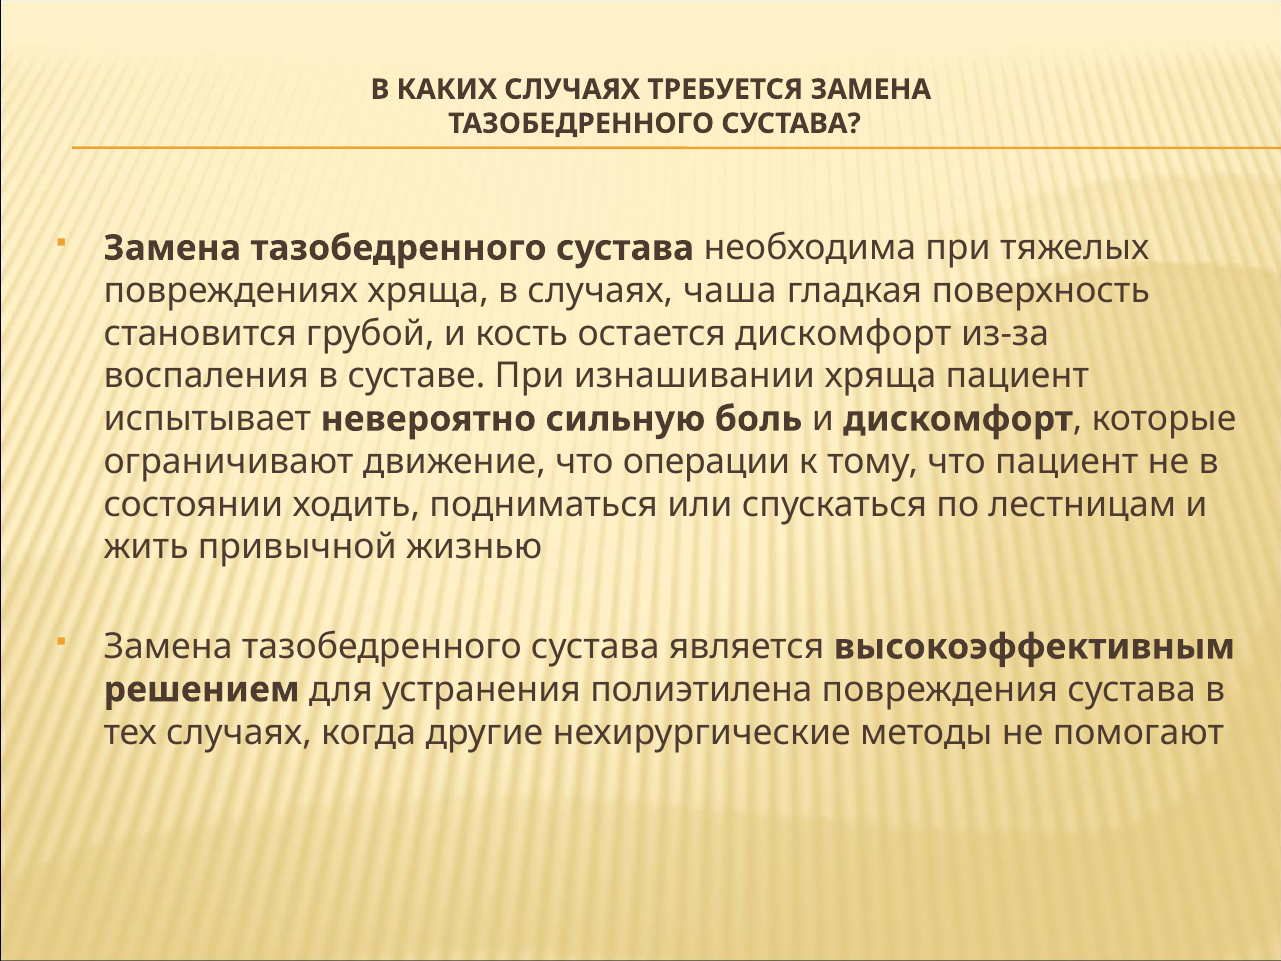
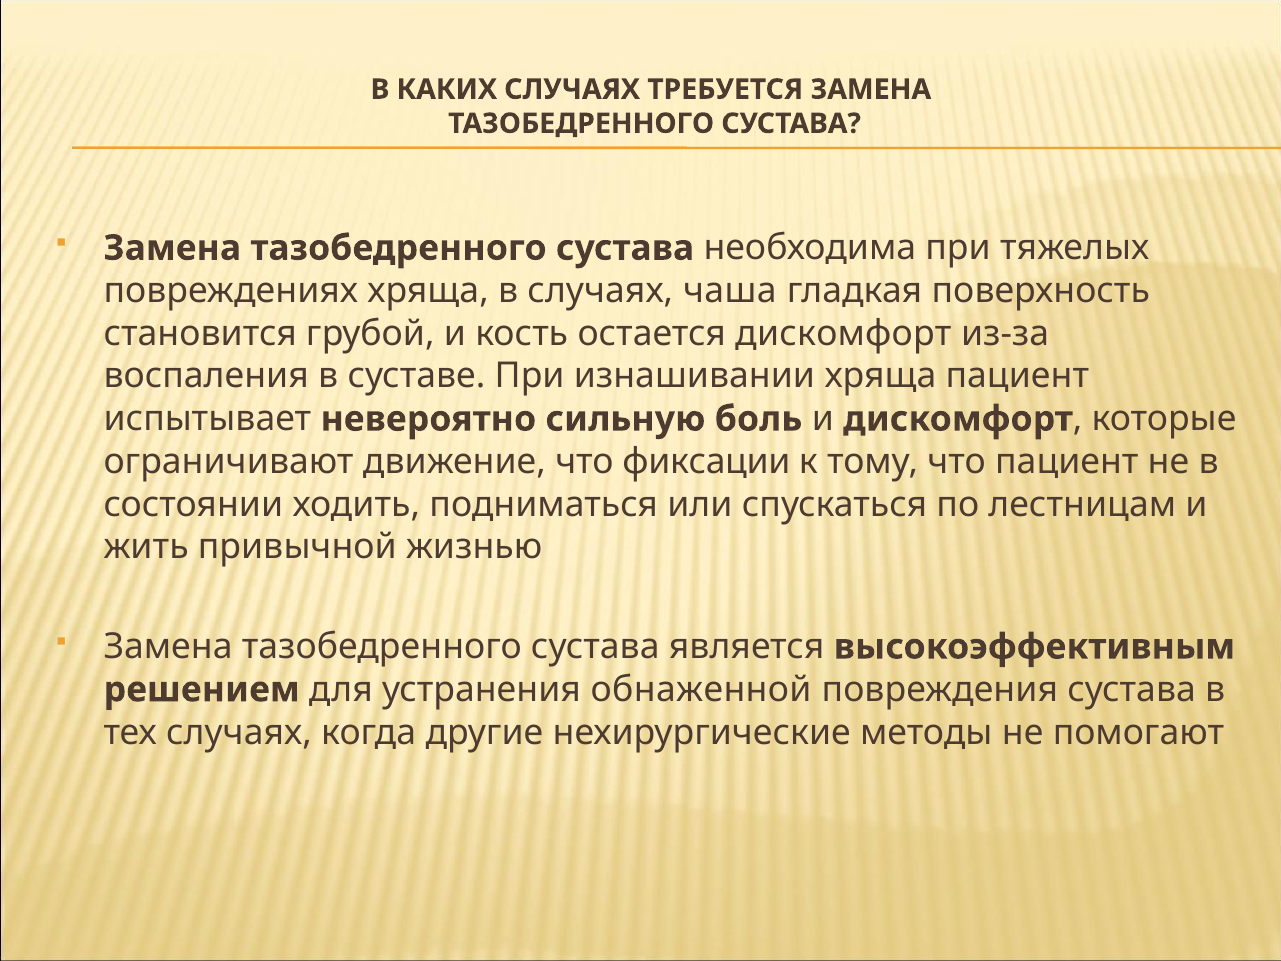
операции: операции -> фиксации (706, 462)
полиэтилена: полиэтилена -> обнаженной (701, 689)
